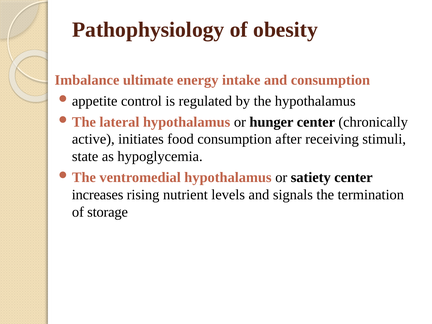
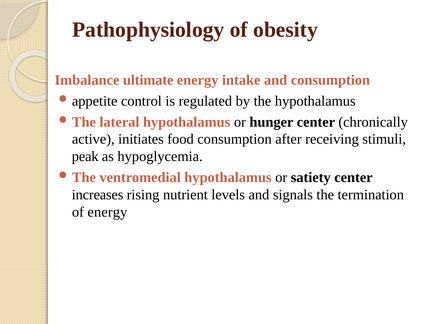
state: state -> peak (85, 157)
of storage: storage -> energy (107, 212)
